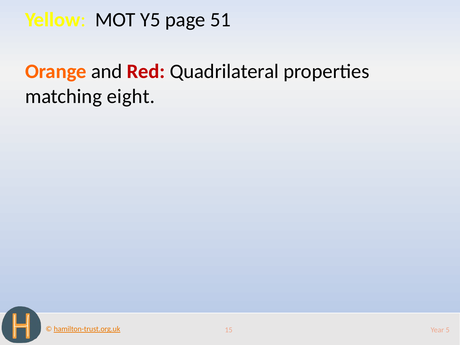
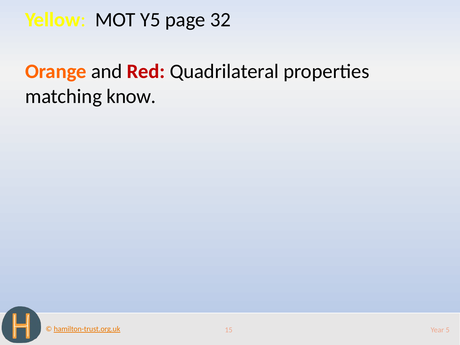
51: 51 -> 32 (220, 20)
eight: eight -> know (131, 97)
